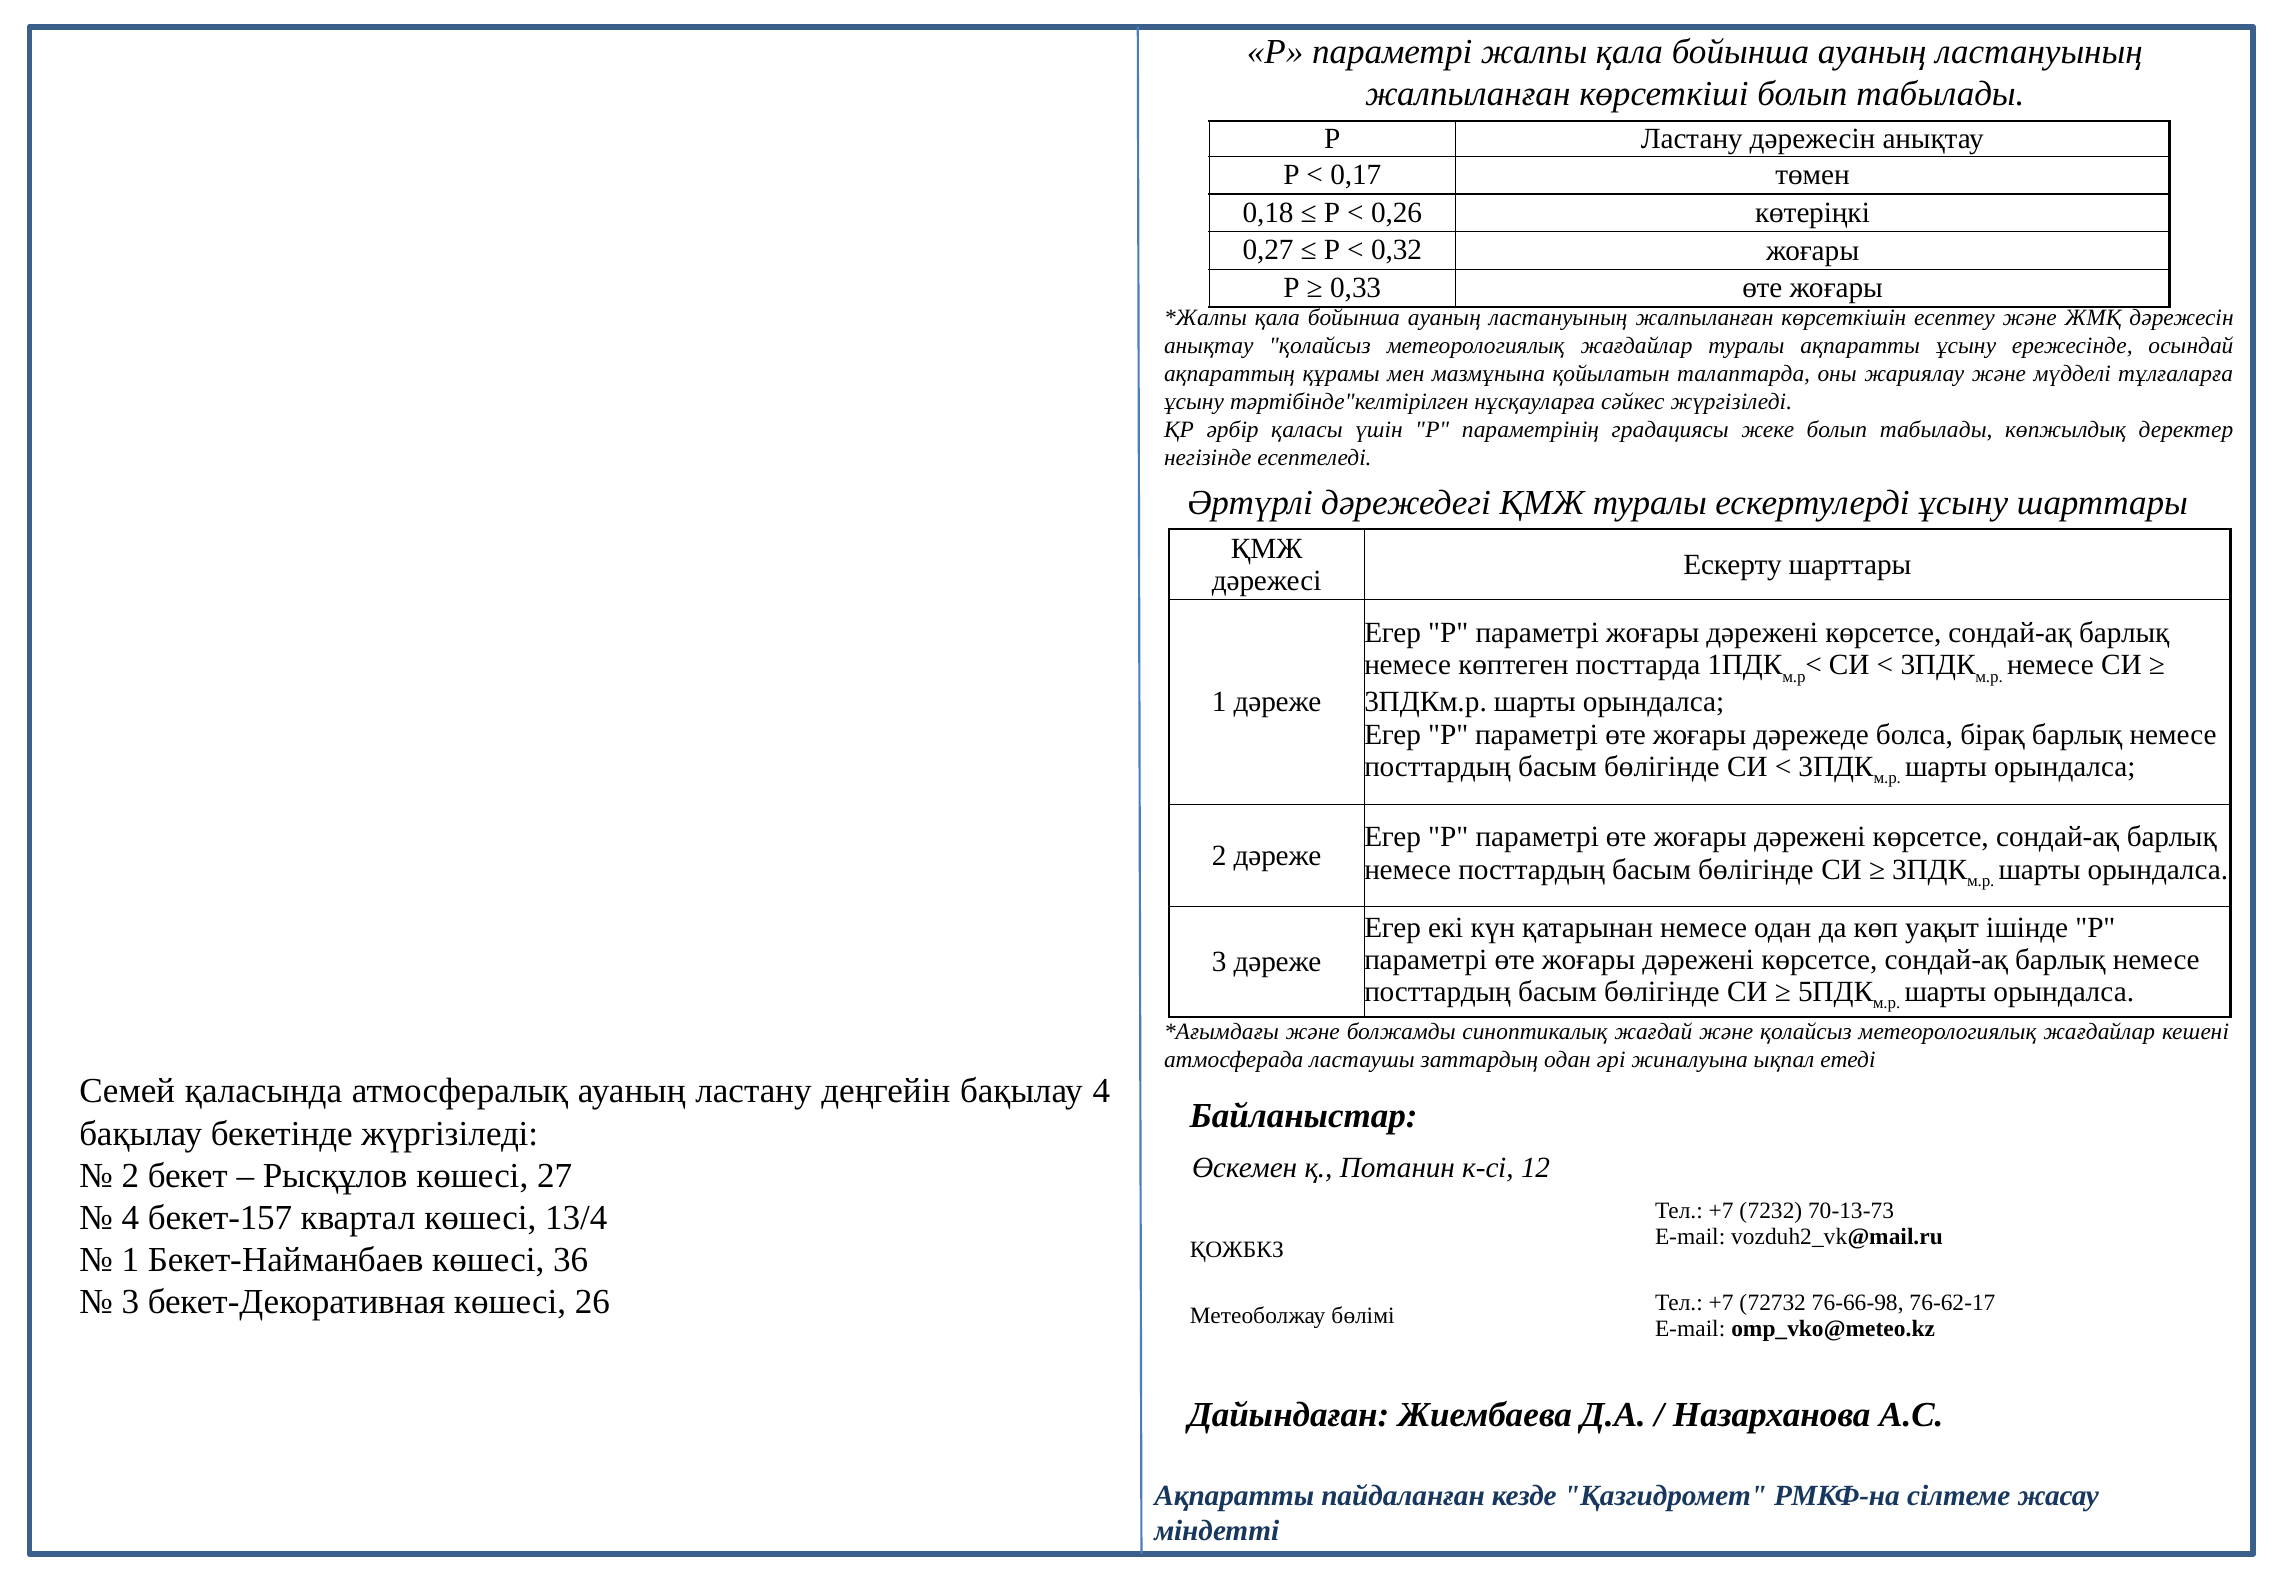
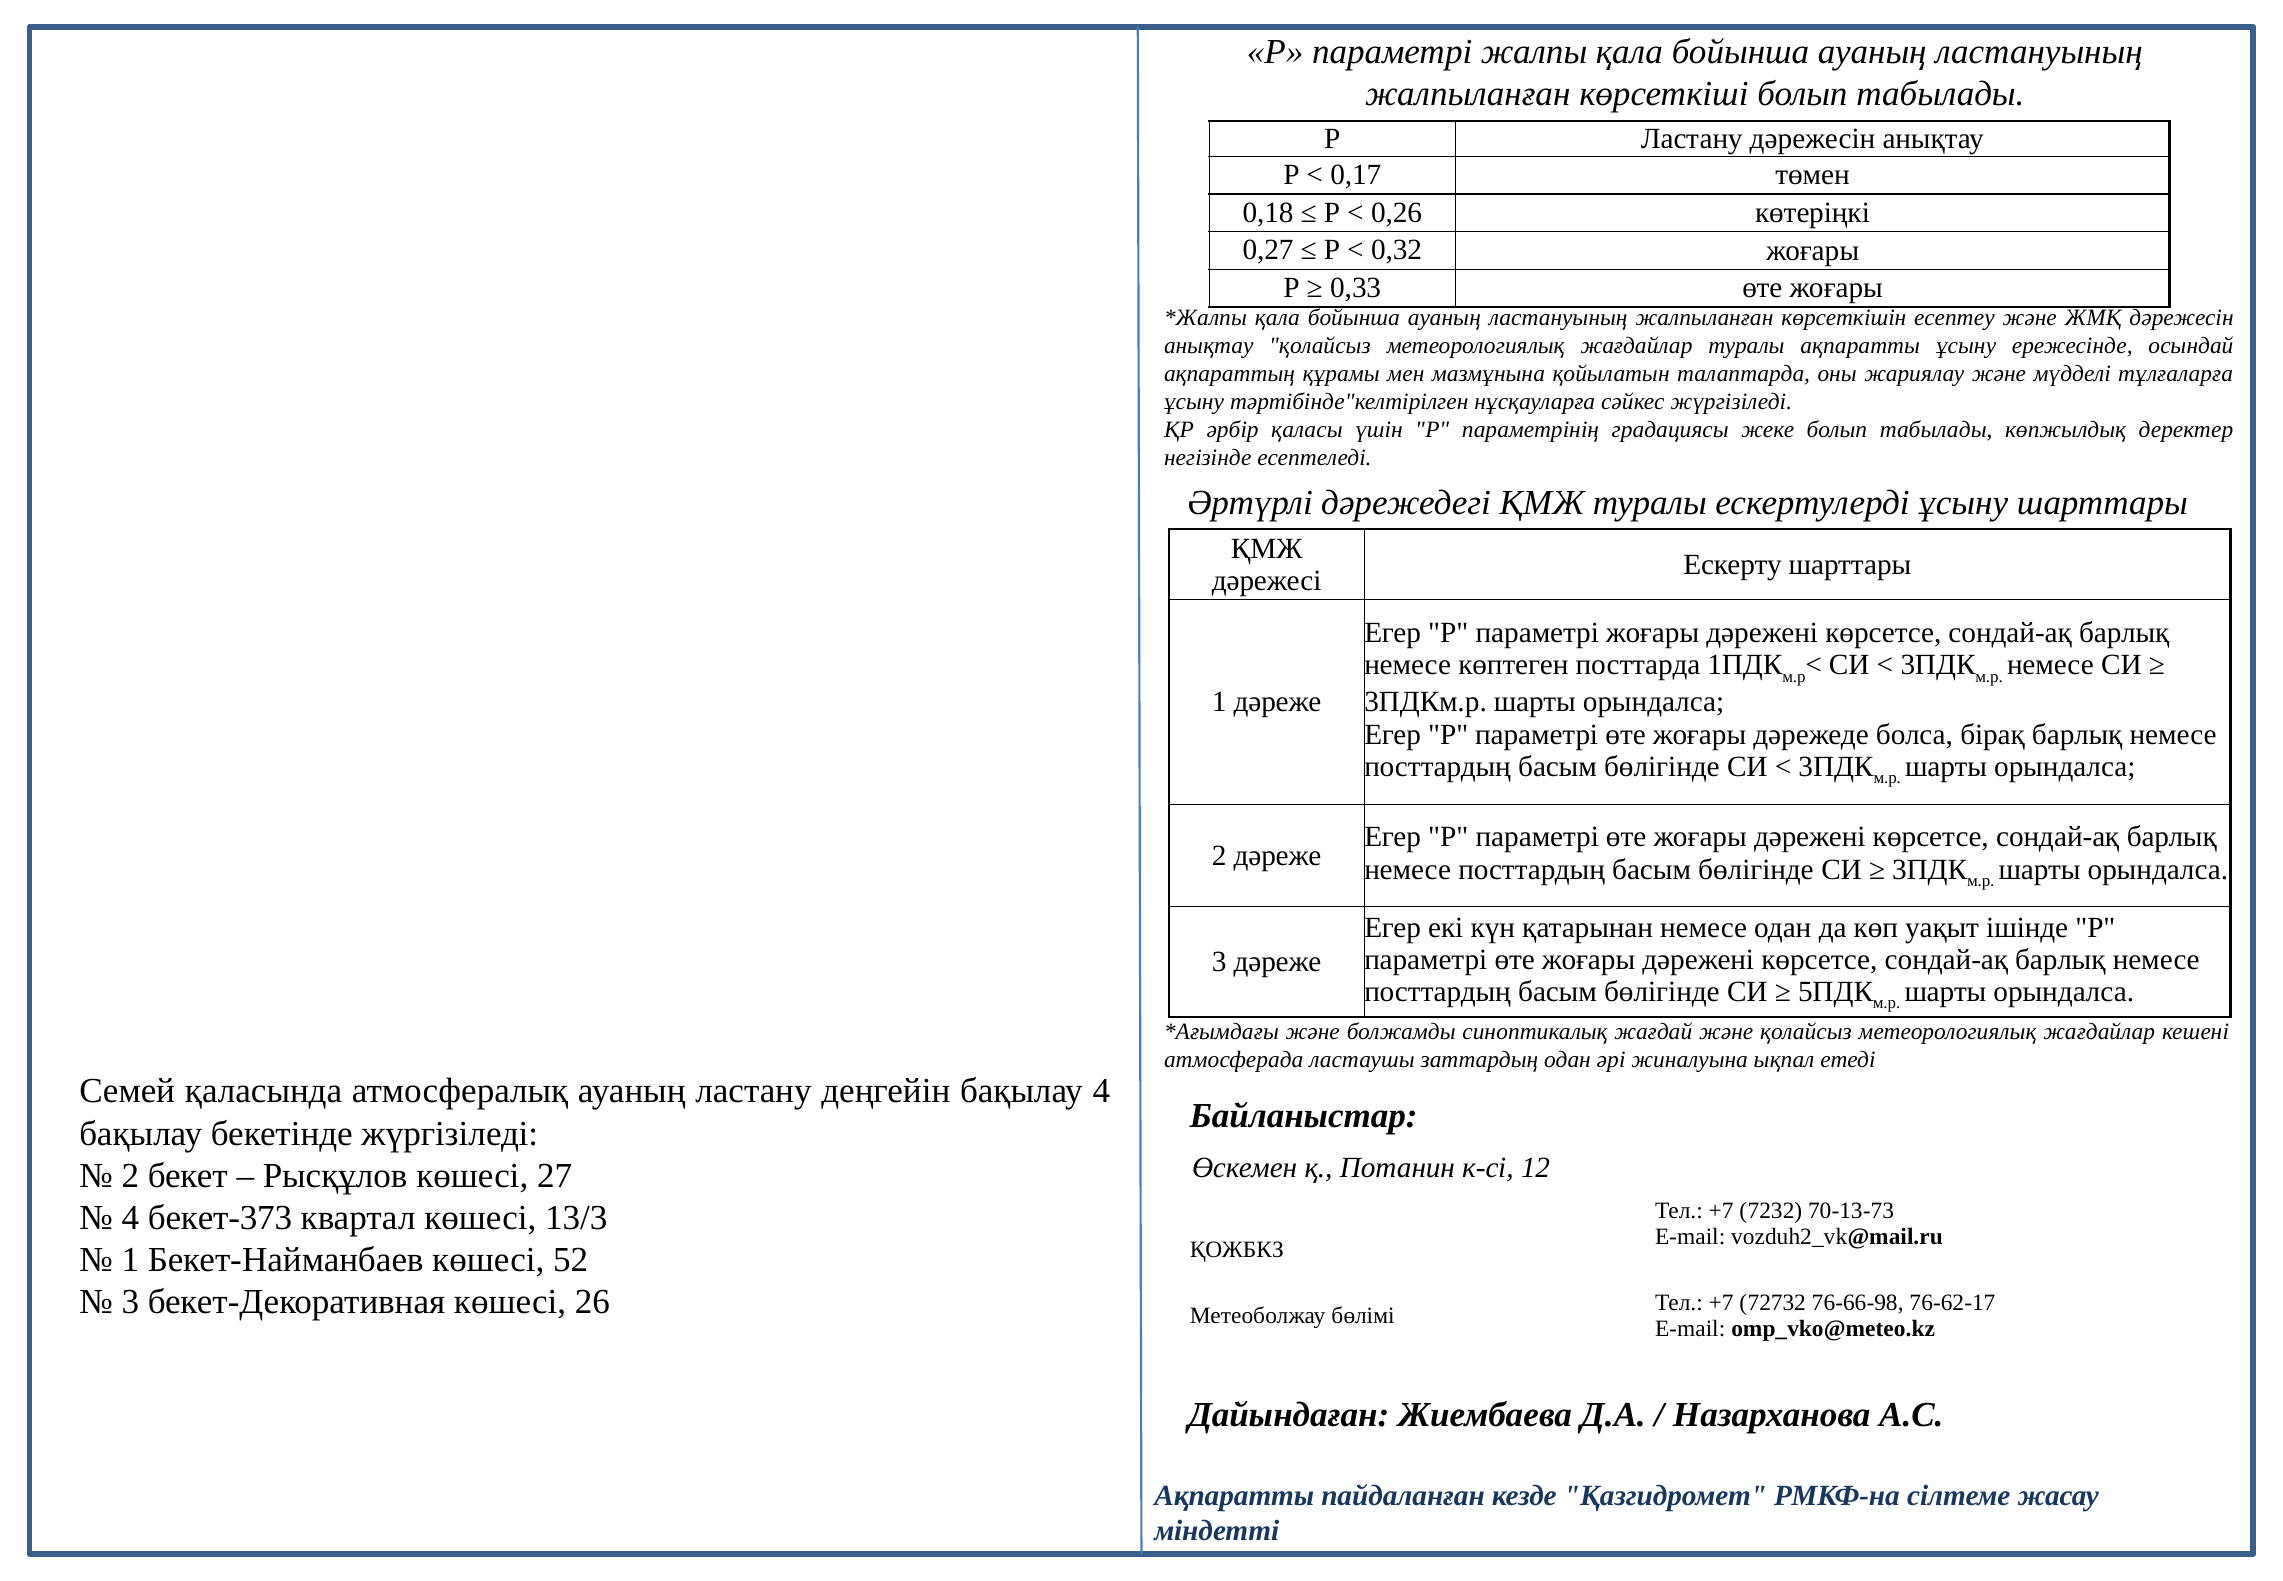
бекет-157: бекет-157 -> бекет-373 (220, 1217)
13/4: 13/4 -> 13/3 (576, 1217)
36: 36 -> 52 (571, 1260)
